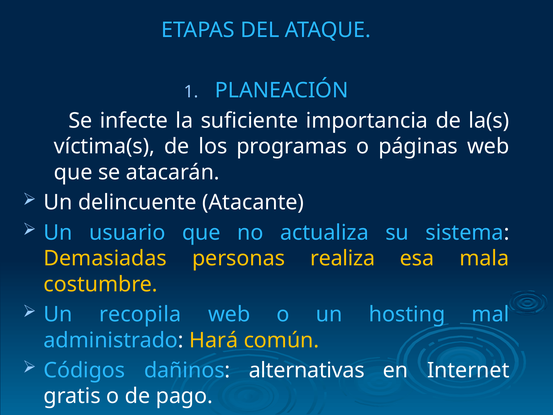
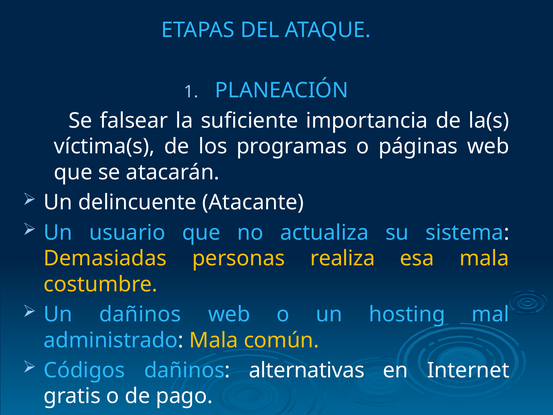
infecte: infecte -> falsear (134, 121)
Un recopila: recopila -> dañinos (140, 314)
administrado Hará: Hará -> Mala (214, 340)
